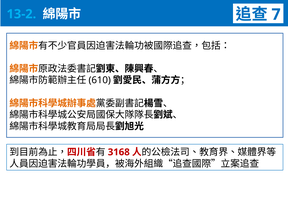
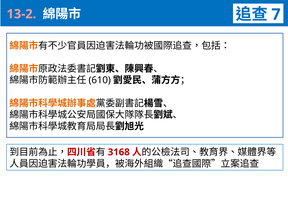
13-2 colour: light blue -> pink (21, 14)
